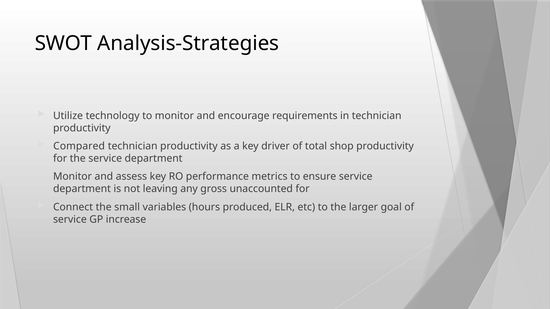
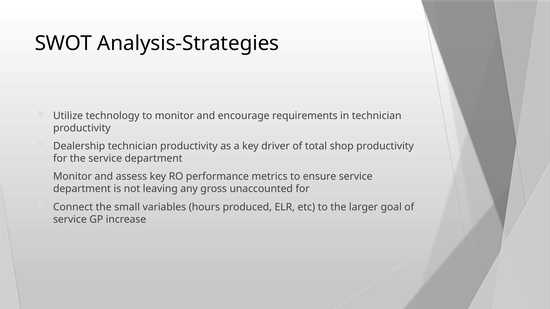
Compared: Compared -> Dealership (79, 146)
